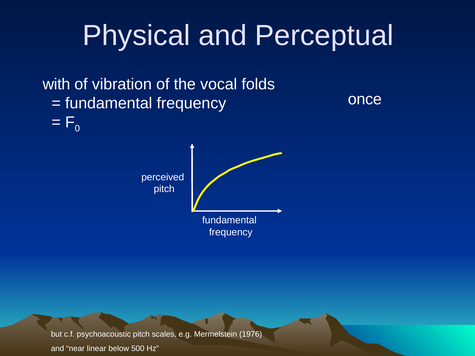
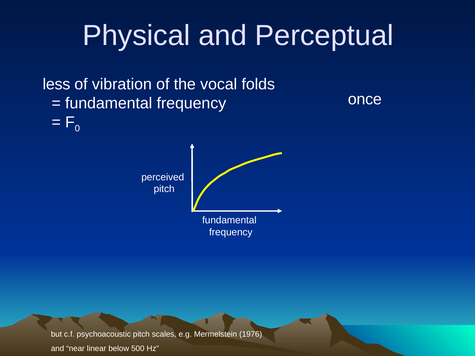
with: with -> less (56, 84)
